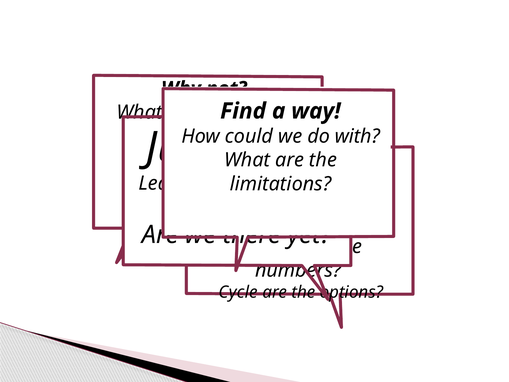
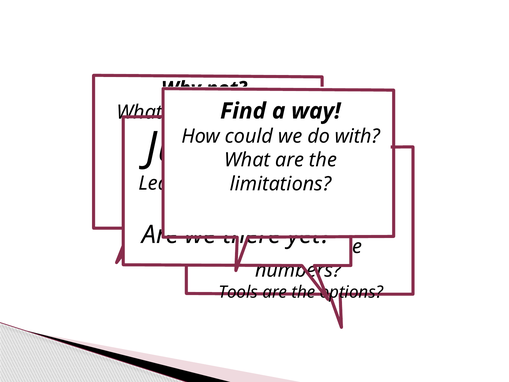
Cycle: Cycle -> Tools (238, 292)
